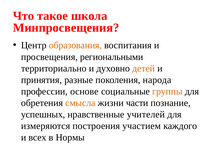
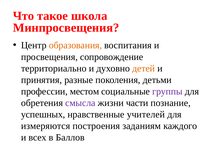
региональными: региональными -> сопровождение (112, 57)
народа: народа -> детьми (157, 80)
основе: основе -> местом (84, 91)
группы colour: orange -> purple (167, 91)
смысла colour: orange -> purple (80, 103)
участием: участием -> заданиям (142, 126)
Нормы: Нормы -> Баллов (70, 137)
